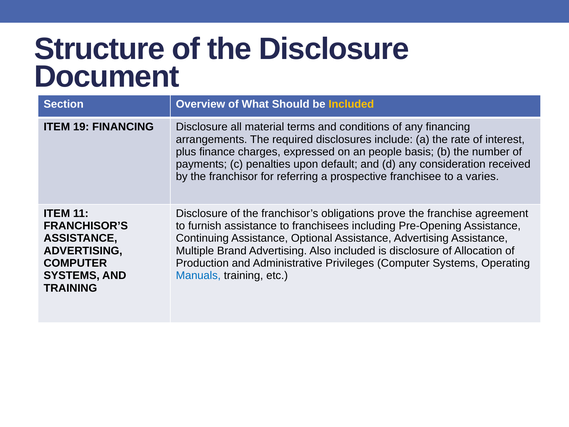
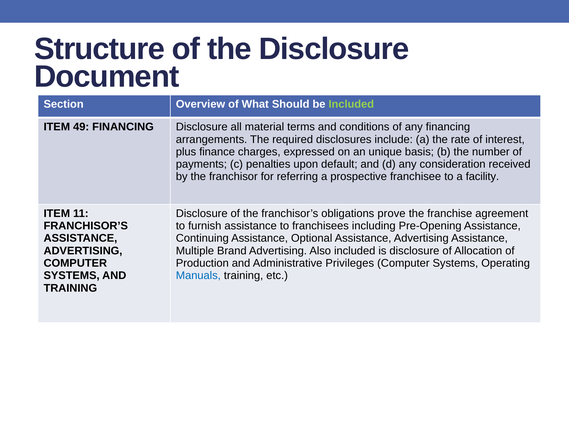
Included colour: yellow -> light green (351, 104)
19: 19 -> 49 (81, 127)
people: people -> unique (385, 152)
varies: varies -> facility (482, 177)
